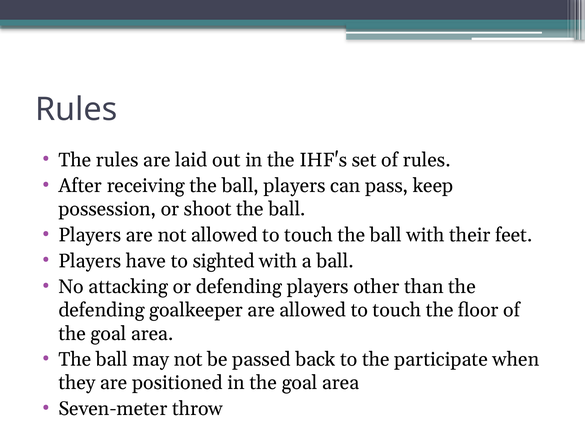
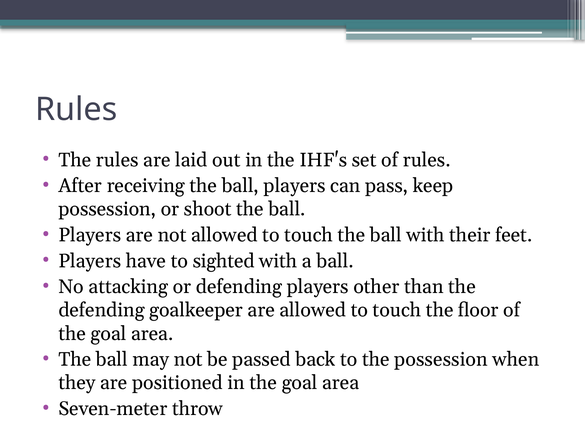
the participate: participate -> possession (441, 359)
